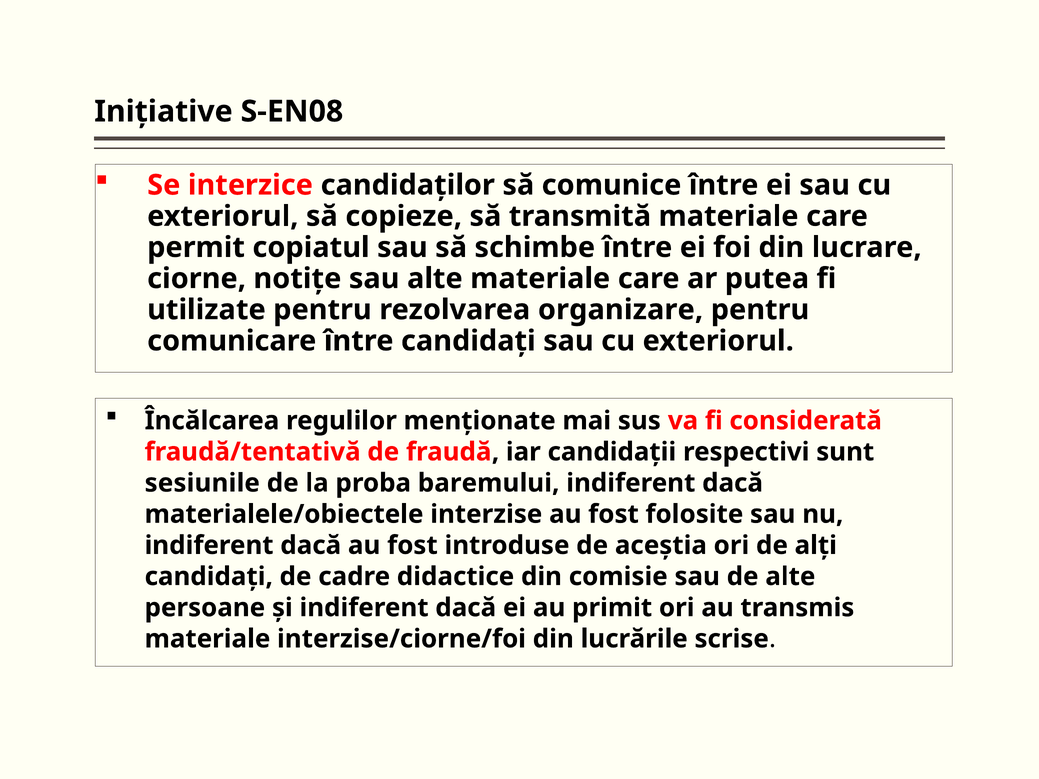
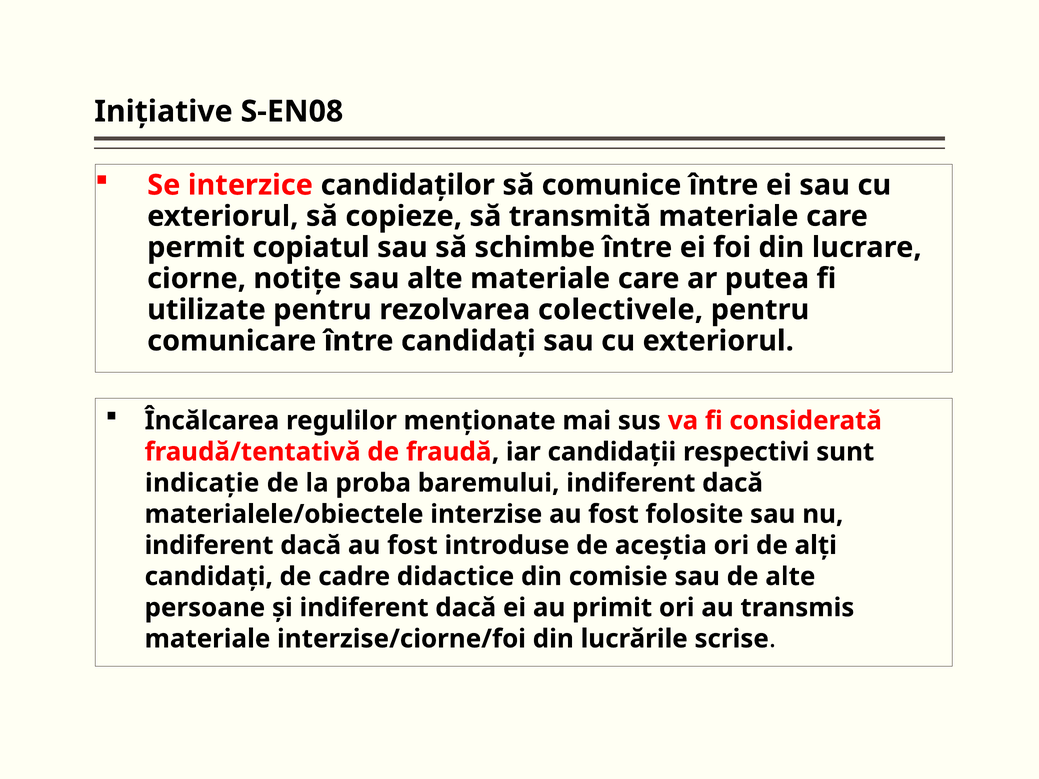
organizare: organizare -> colectivele (620, 310)
sesiunile: sesiunile -> indicaţie (202, 483)
